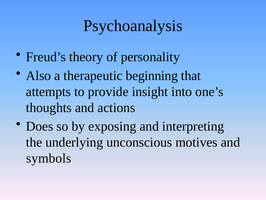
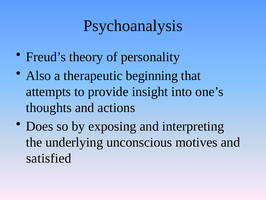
symbols: symbols -> satisfied (49, 158)
